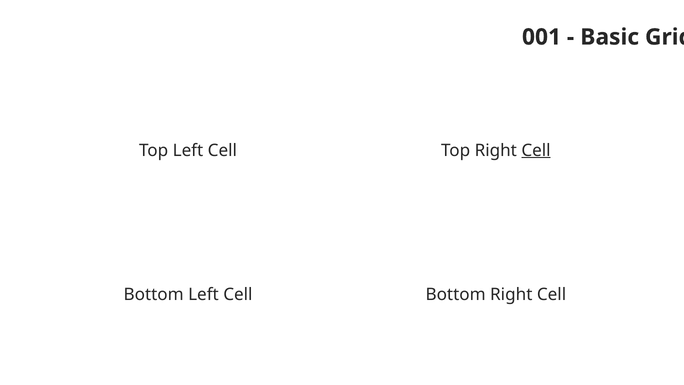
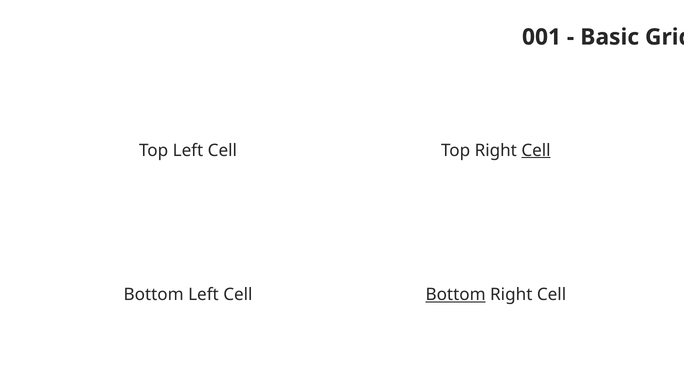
Bottom underline: none -> present (456, 295)
